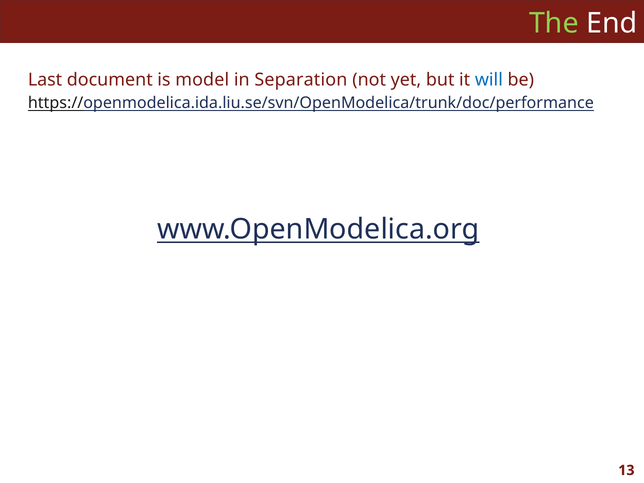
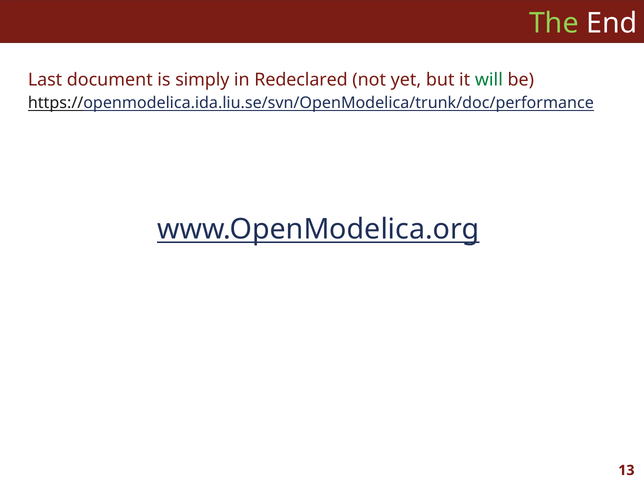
model: model -> simply (202, 80)
Separation: Separation -> Redeclared (301, 80)
will colour: blue -> green (489, 80)
